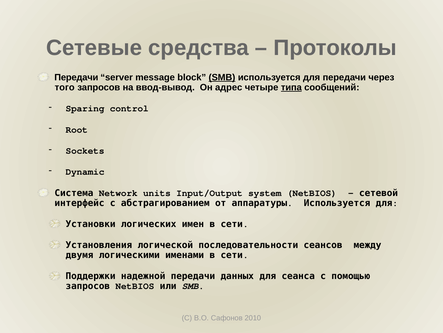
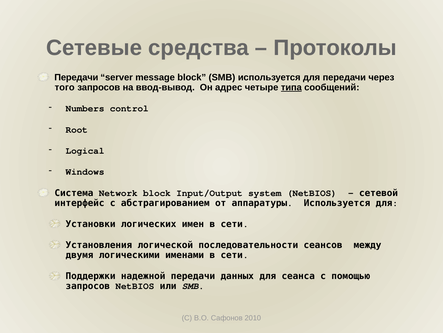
SMB underline: present -> none (222, 77)
Sparing: Sparing -> Numbers (85, 108)
Sockets: Sockets -> Logical (85, 150)
Dynamic: Dynamic -> Windows (85, 171)
Network units: units -> block (157, 193)
